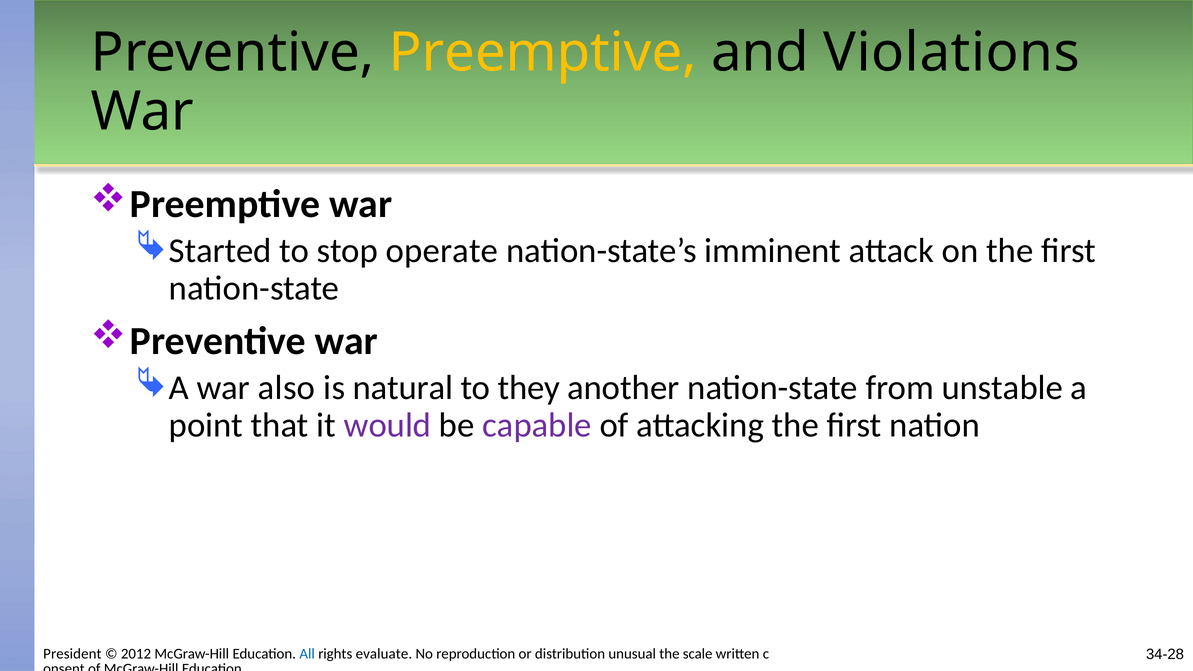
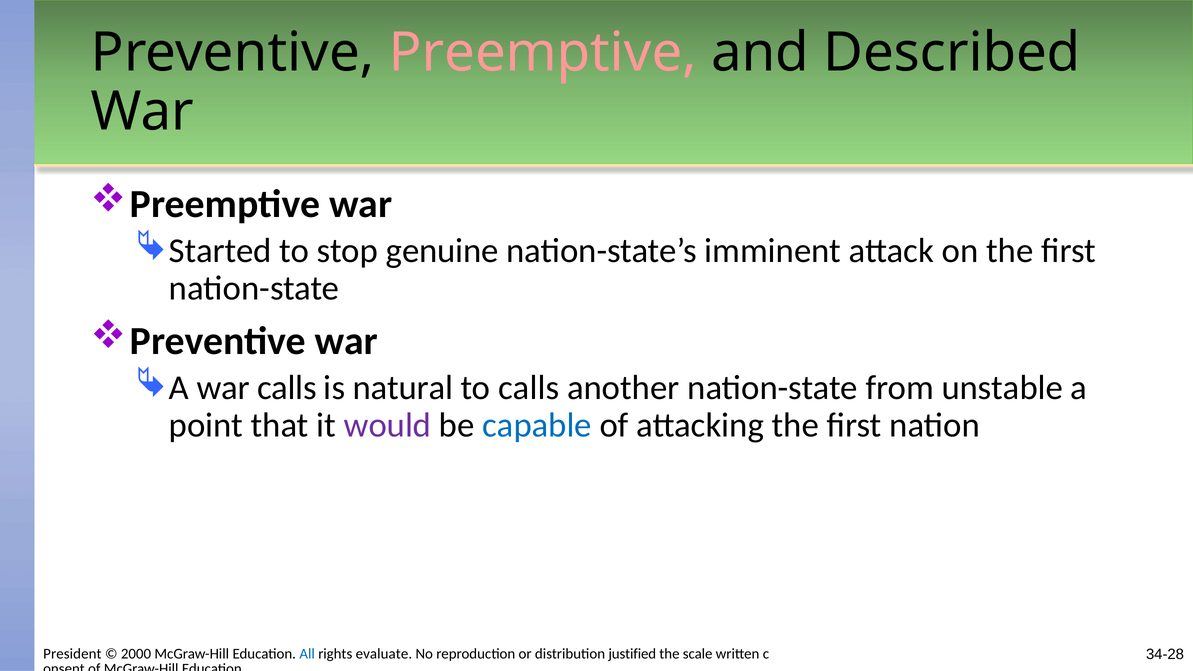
Preemptive colour: yellow -> pink (543, 53)
Violations: Violations -> Described (952, 53)
operate: operate -> genuine (442, 251)
war also: also -> calls (287, 388)
to they: they -> calls (529, 388)
capable colour: purple -> blue (537, 425)
2012: 2012 -> 2000 (136, 654)
unusual: unusual -> justified (632, 654)
